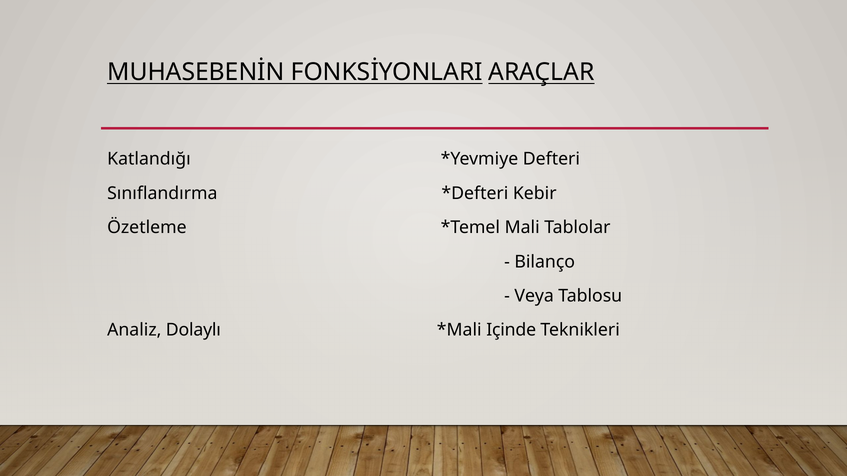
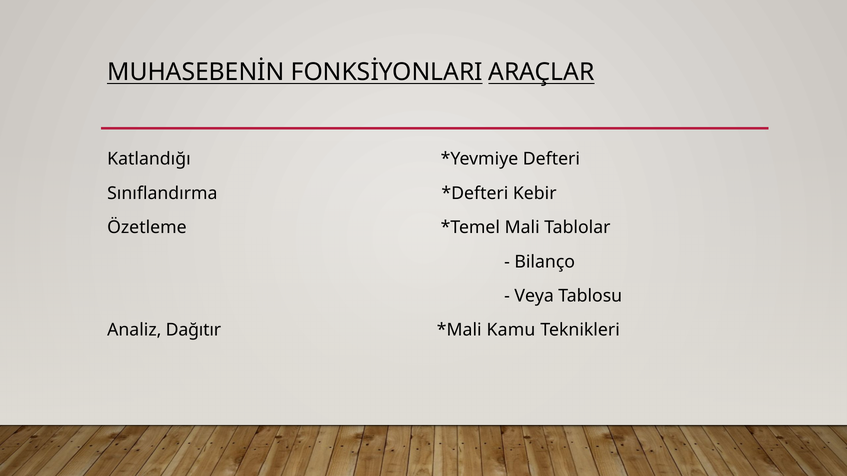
Dolaylı: Dolaylı -> Dağıtır (193, 330)
Içinde: Içinde -> Kamu (511, 330)
